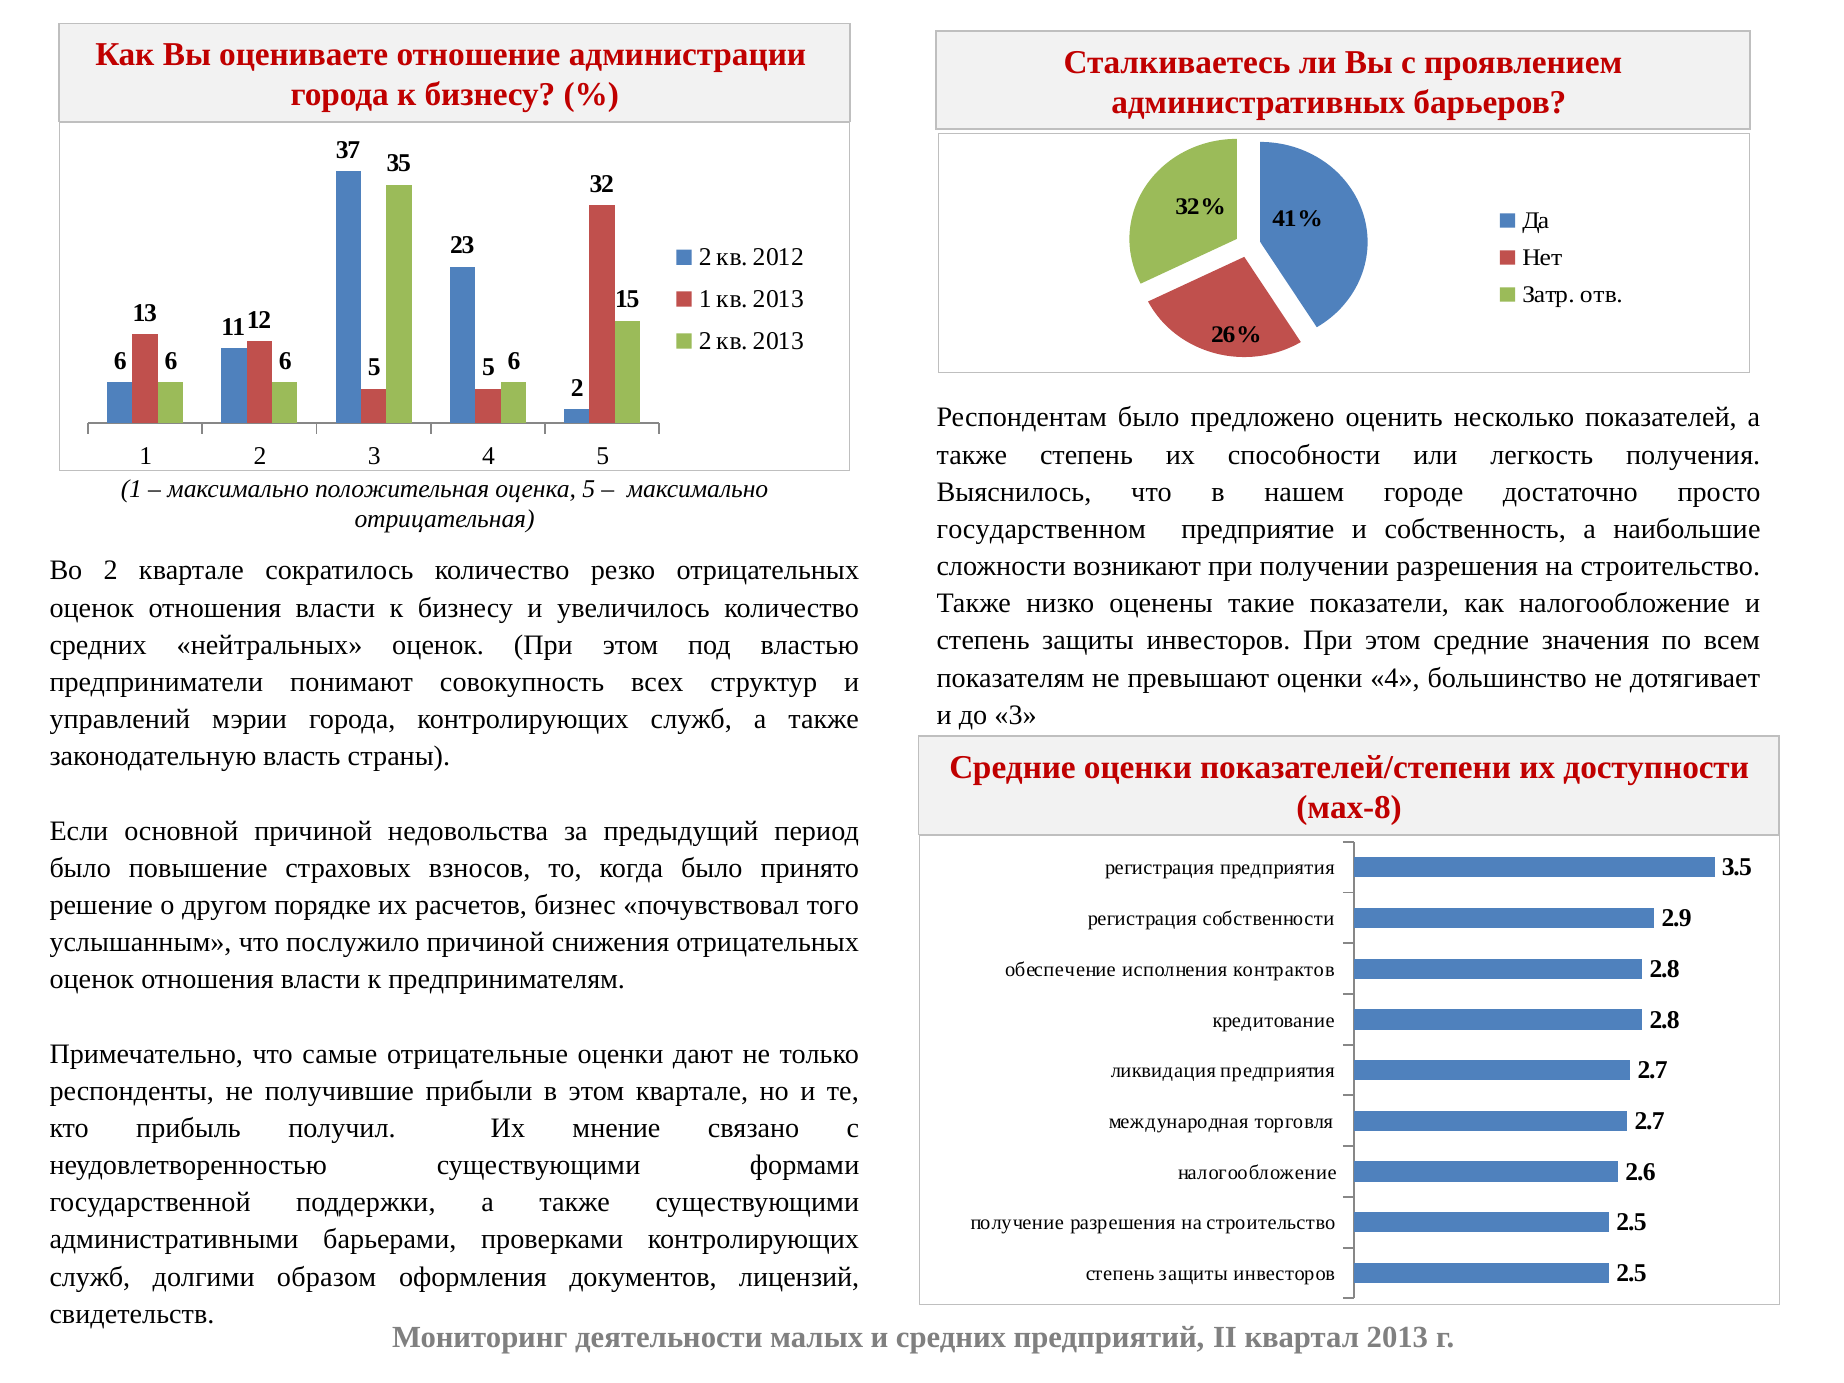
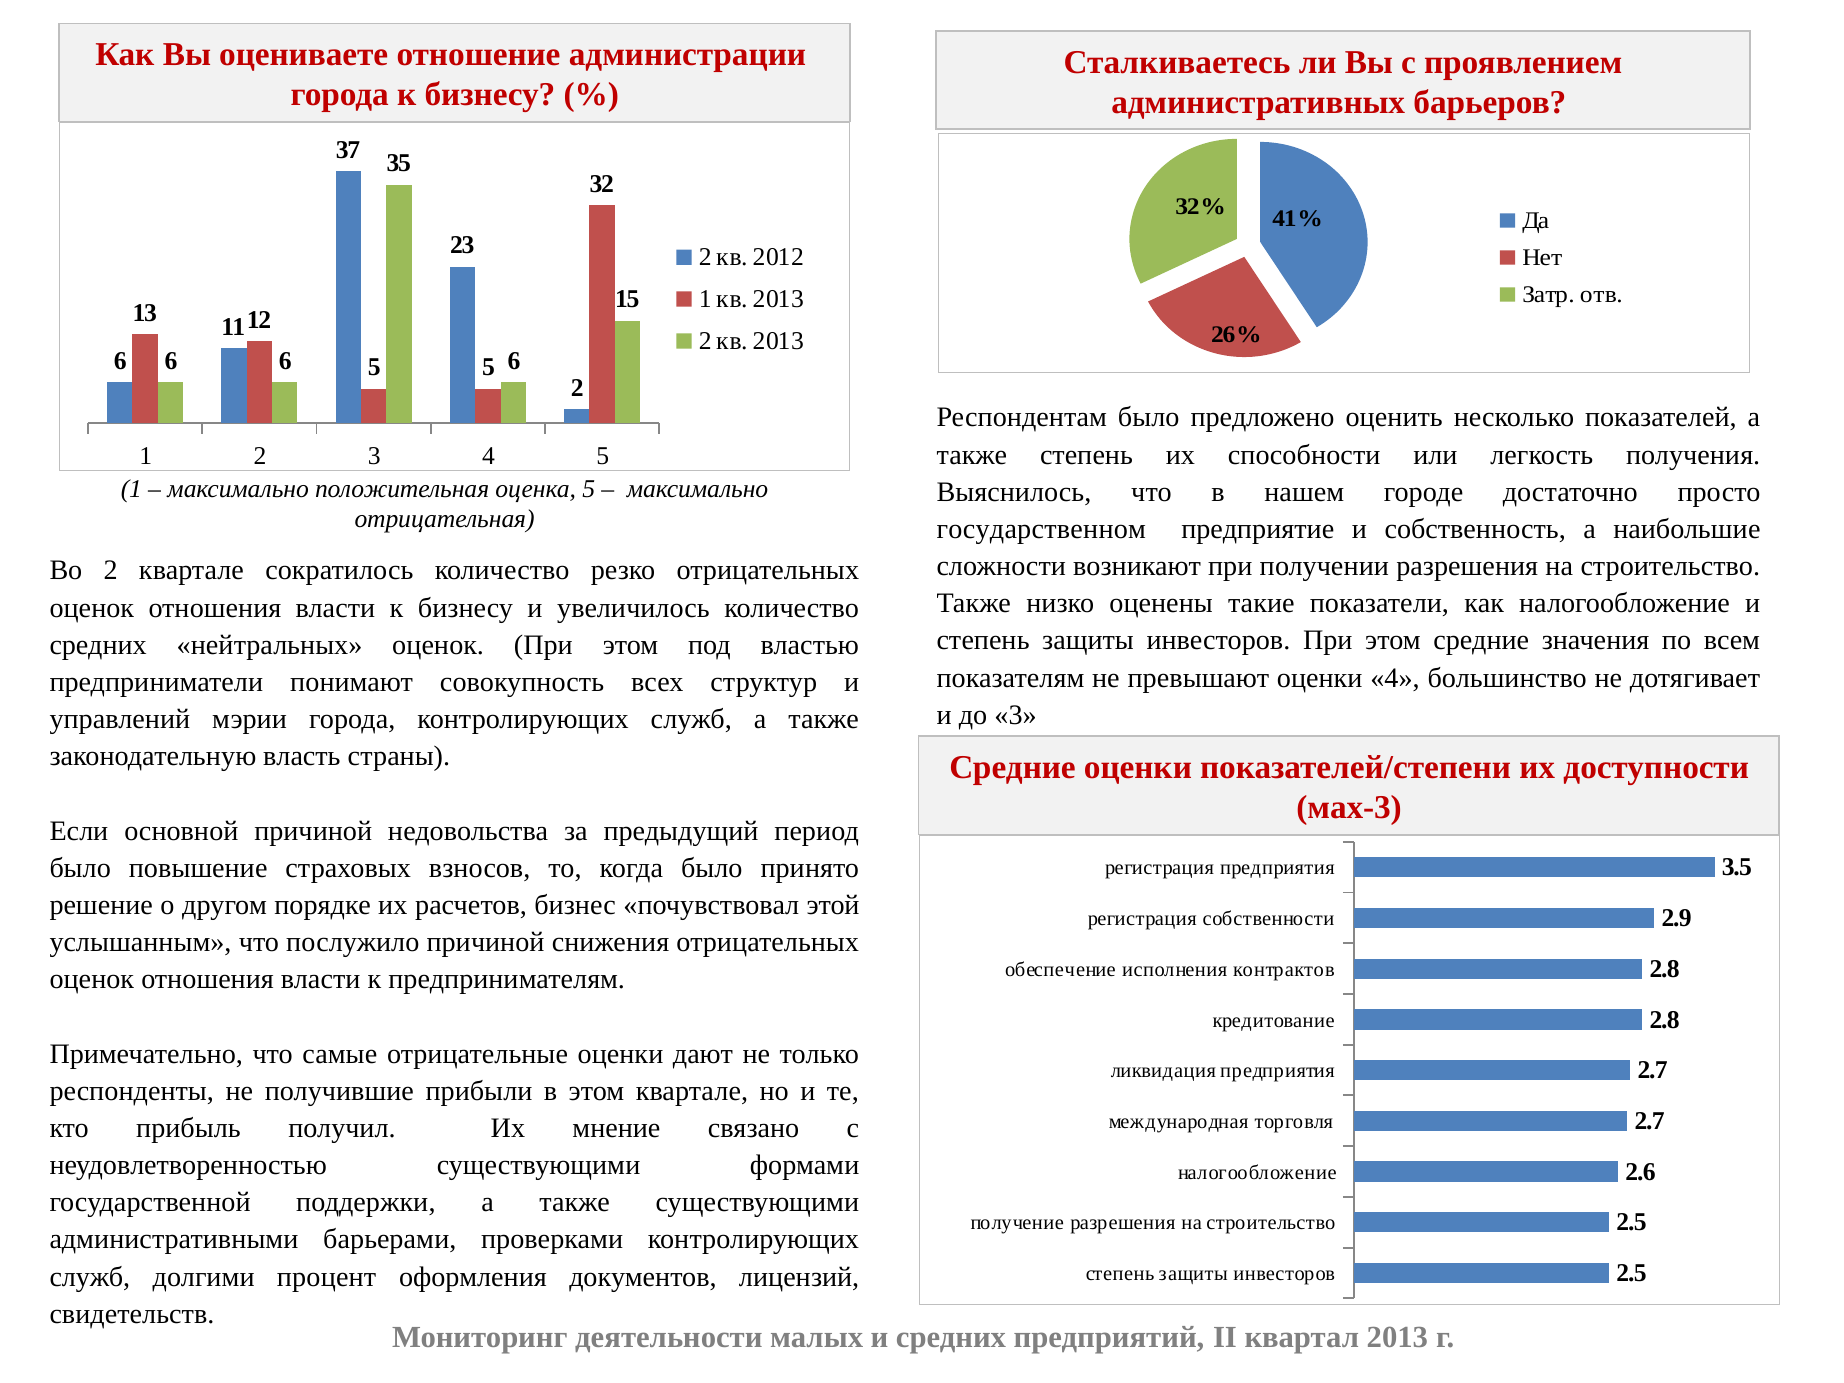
мах-8: мах-8 -> мах-3 (1349, 808)
того: того -> этой (833, 905)
образом: образом -> процент (327, 1277)
